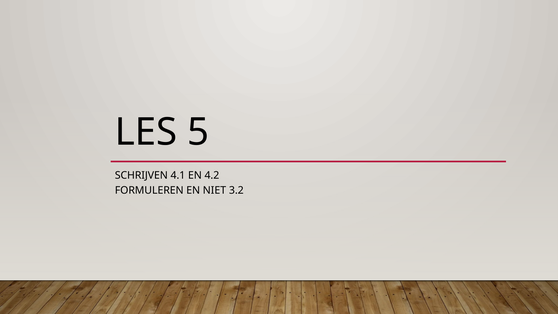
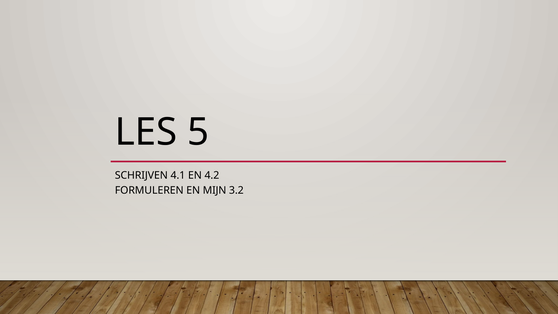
NIET: NIET -> MIJN (215, 190)
